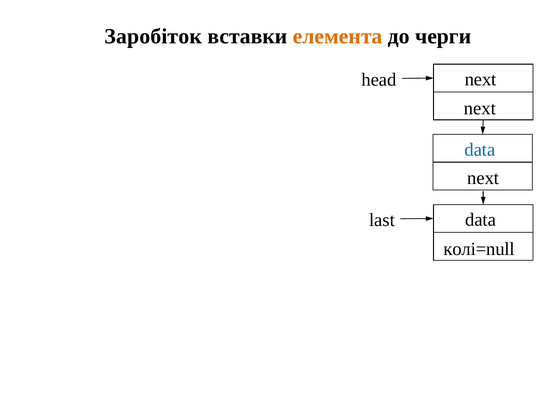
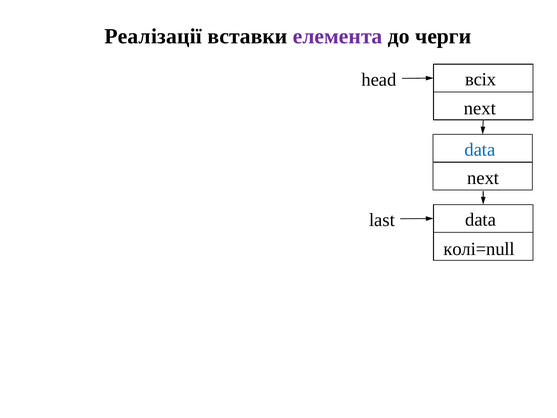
Заробіток: Заробіток -> Реалізації (153, 36)
елемента colour: orange -> purple (338, 36)
next: next -> всіх (481, 79)
